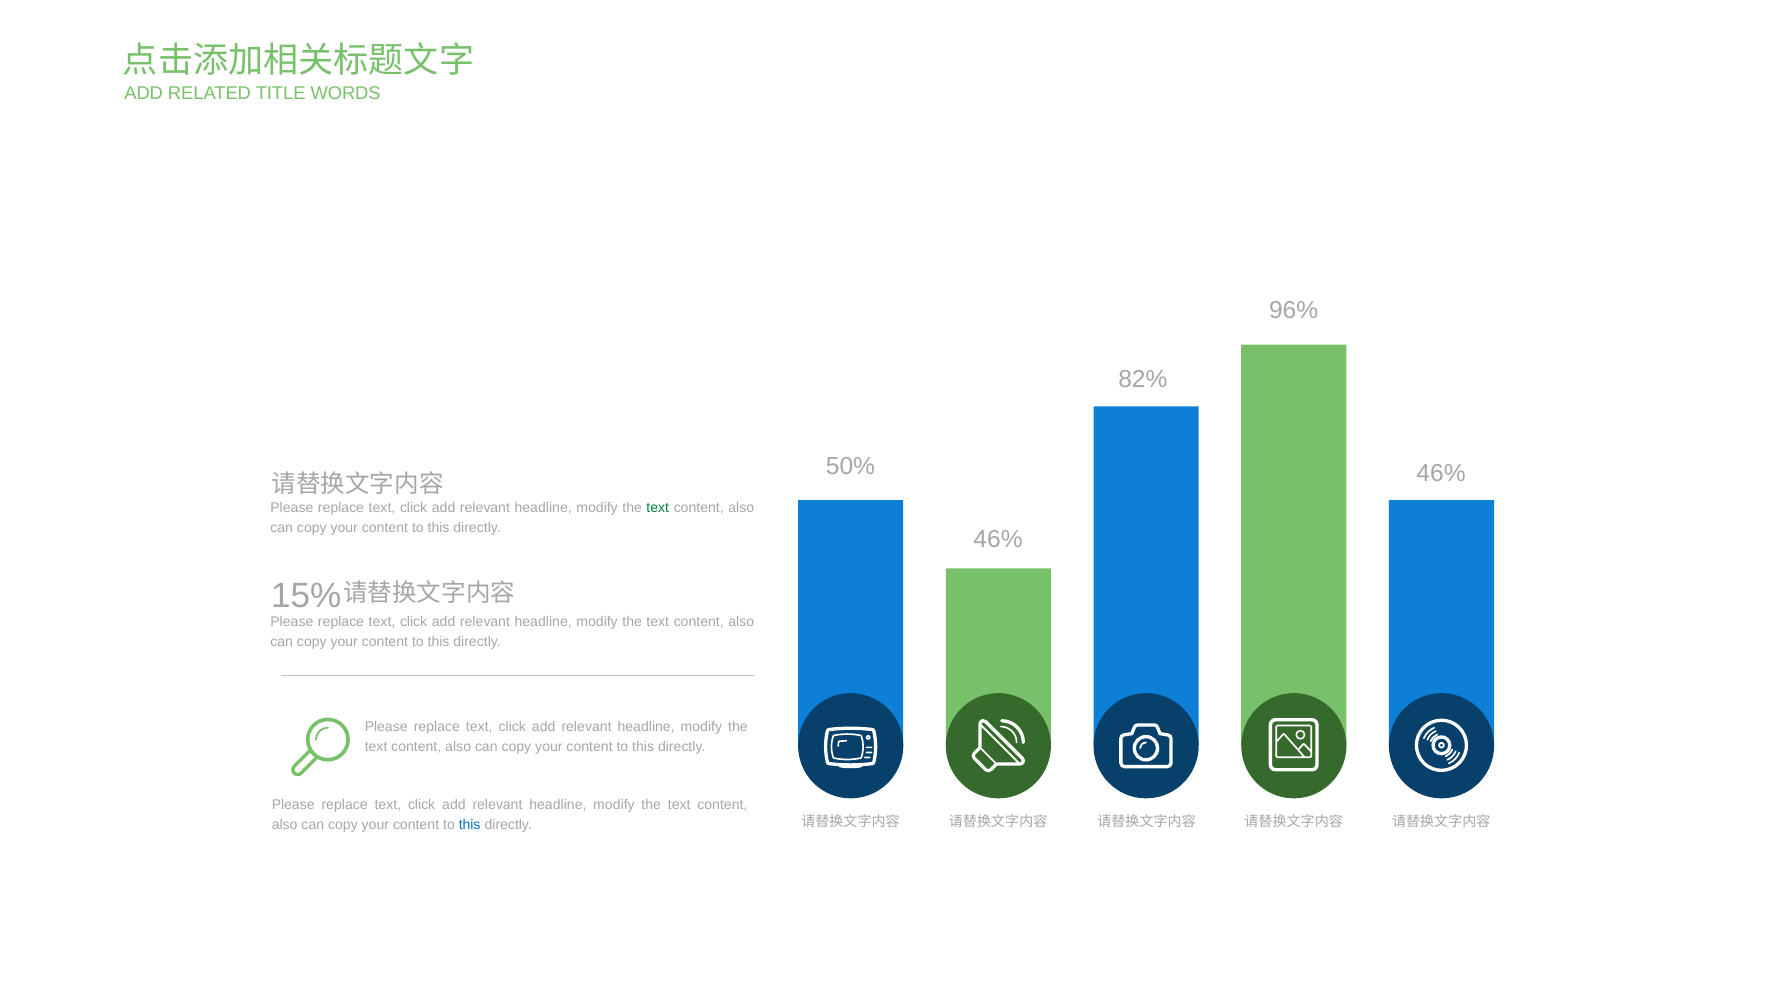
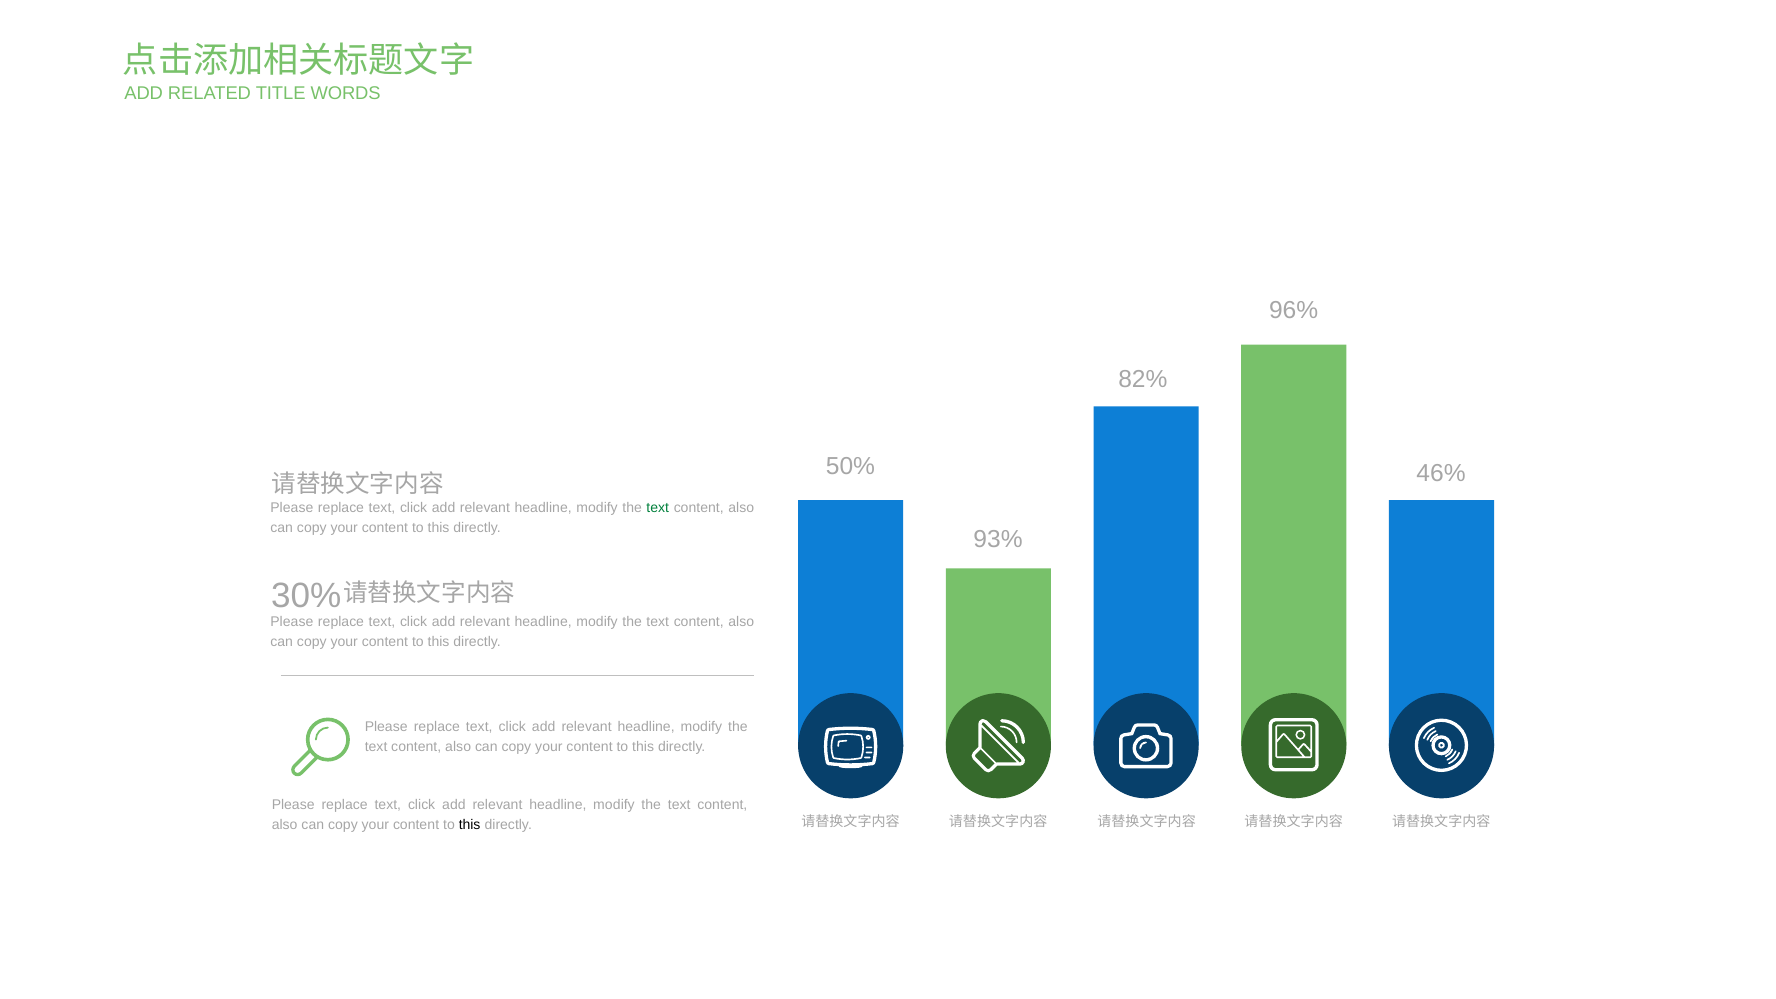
46%: 46% -> 93% (998, 540)
15%: 15% -> 30% (306, 596)
this colour: blue -> black (470, 825)
